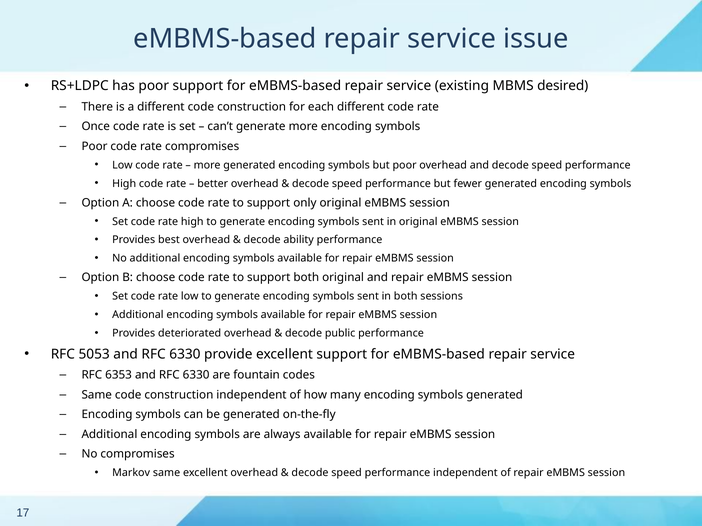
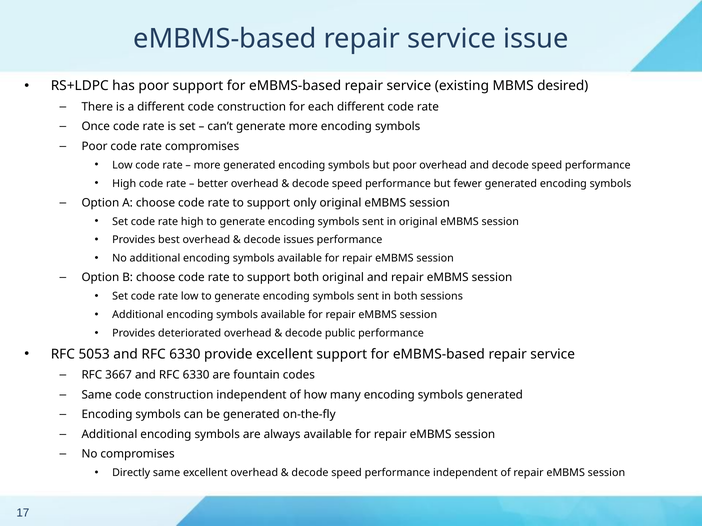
ability: ability -> issues (299, 240)
6353: 6353 -> 3667 (119, 375)
Markov: Markov -> Directly (131, 473)
